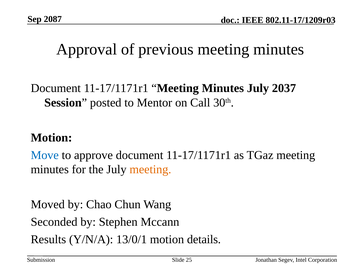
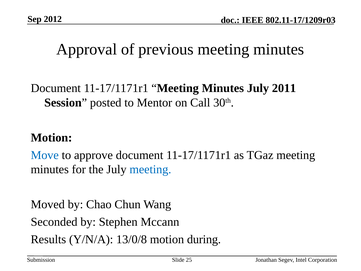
2087: 2087 -> 2012 (53, 19)
2037: 2037 -> 2011 (284, 88)
meeting colour: orange -> blue (150, 169)
13/0/1: 13/0/1 -> 13/0/8 (132, 239)
details: details -> during (204, 239)
